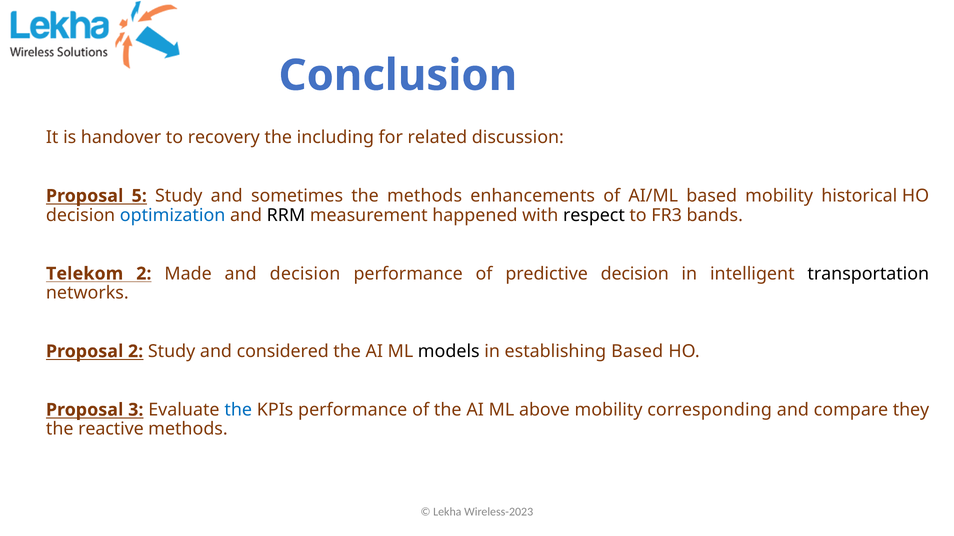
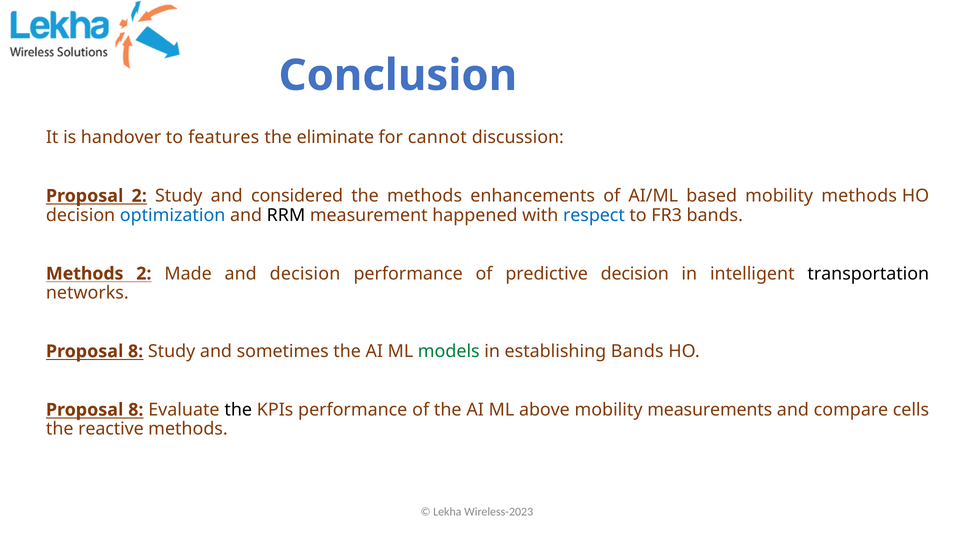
recovery: recovery -> features (224, 138)
including: including -> eliminate (335, 138)
related: related -> cannot (437, 138)
Proposal 5: 5 -> 2 (139, 196)
sometimes: sometimes -> considered (297, 196)
mobility historical: historical -> methods (859, 196)
respect colour: black -> blue (594, 215)
Telekom: Telekom -> Methods (85, 274)
2: 2 -> 8 (136, 352)
considered: considered -> sometimes (283, 352)
models colour: black -> green (449, 352)
establishing Based: Based -> Bands (637, 352)
3: 3 -> 8 (136, 410)
the colour: blue -> black (238, 410)
corresponding: corresponding -> measurements (710, 410)
they: they -> cells (911, 410)
